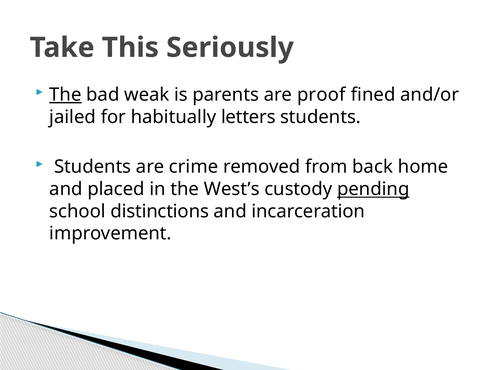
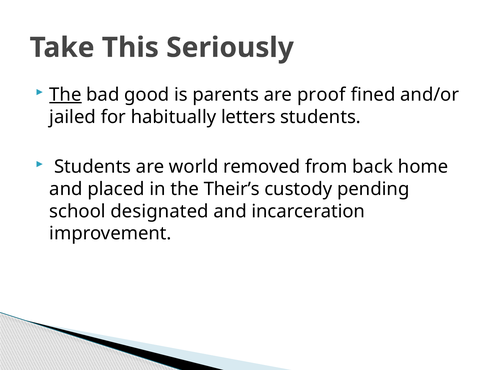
weak: weak -> good (147, 95)
crime: crime -> world (194, 167)
West’s: West’s -> Their’s (232, 189)
pending underline: present -> none (373, 189)
distinctions: distinctions -> designated (160, 212)
